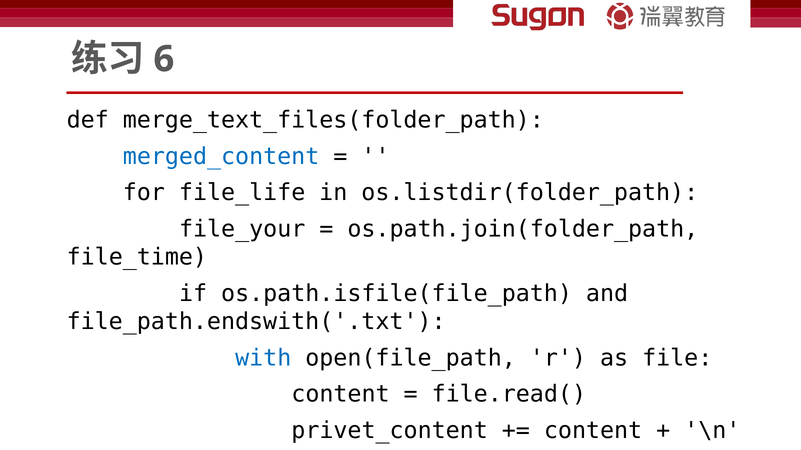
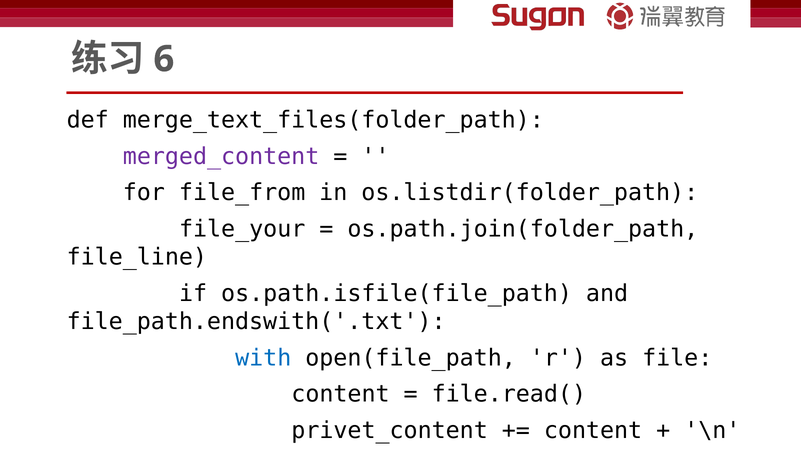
merged_content colour: blue -> purple (221, 157)
file_life: file_life -> file_from (242, 193)
file_time: file_time -> file_line (137, 257)
